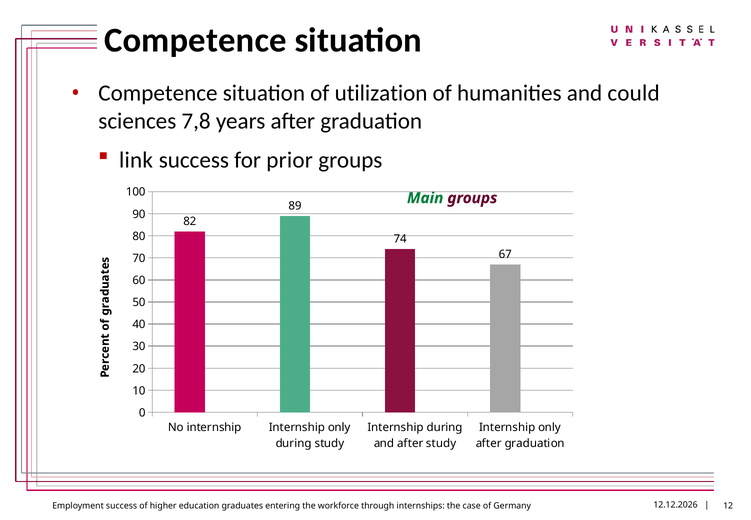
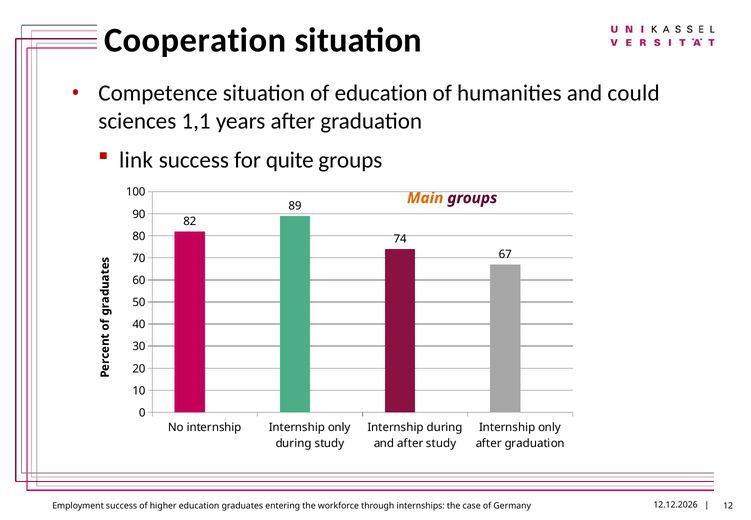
Competence: Competence -> Cooperation (195, 40)
of utilization: utilization -> education (381, 93)
7,8: 7,8 -> 1,1 (196, 121)
prior: prior -> quite (290, 160)
Main colour: green -> orange (425, 198)
